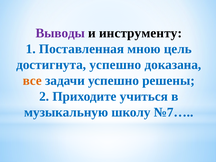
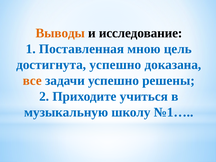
Выводы colour: purple -> orange (60, 33)
инструменту: инструменту -> исследование (141, 33)
№7…: №7… -> №1… (174, 112)
